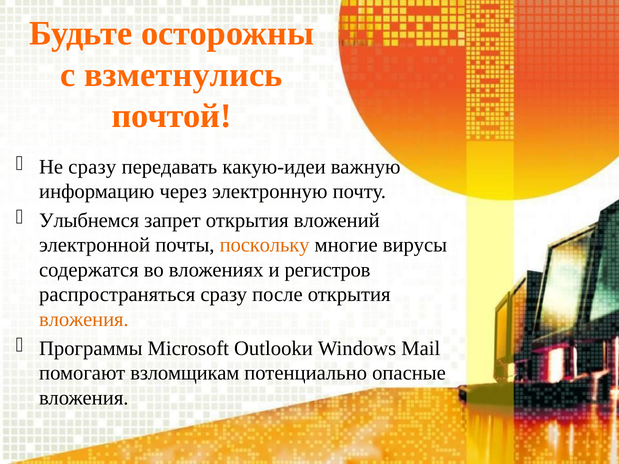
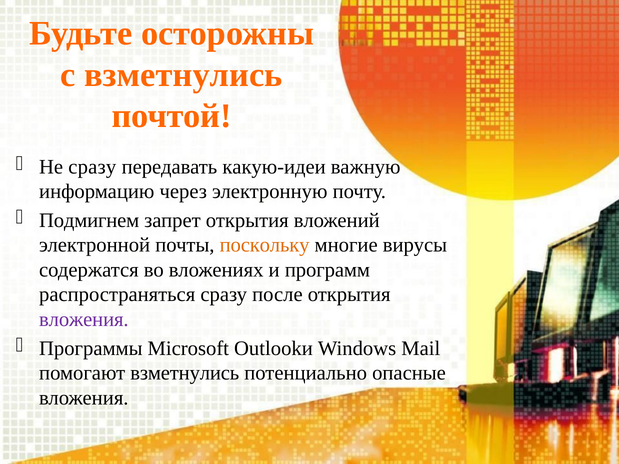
Улыбнемся: Улыбнемся -> Подмигнем (89, 220)
регистров: регистров -> программ (327, 270)
вложения colour: orange -> purple (84, 320)
помогают взломщикам: взломщикам -> взметнулись (185, 373)
